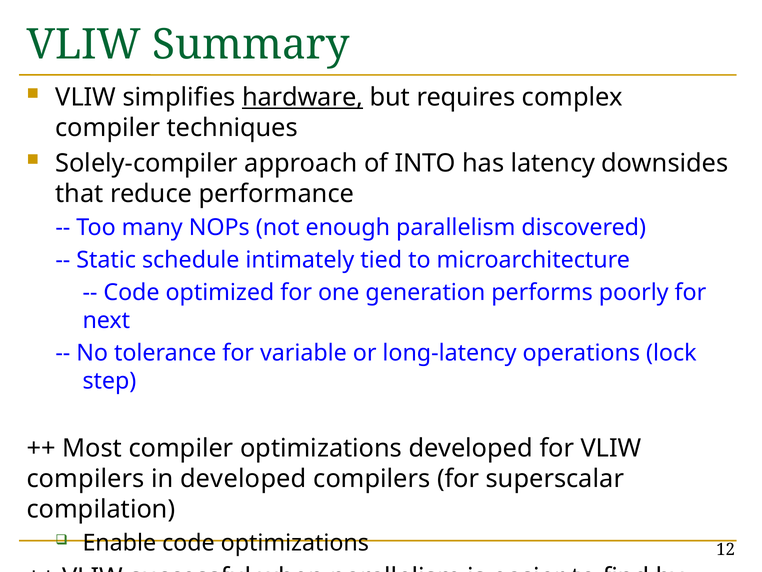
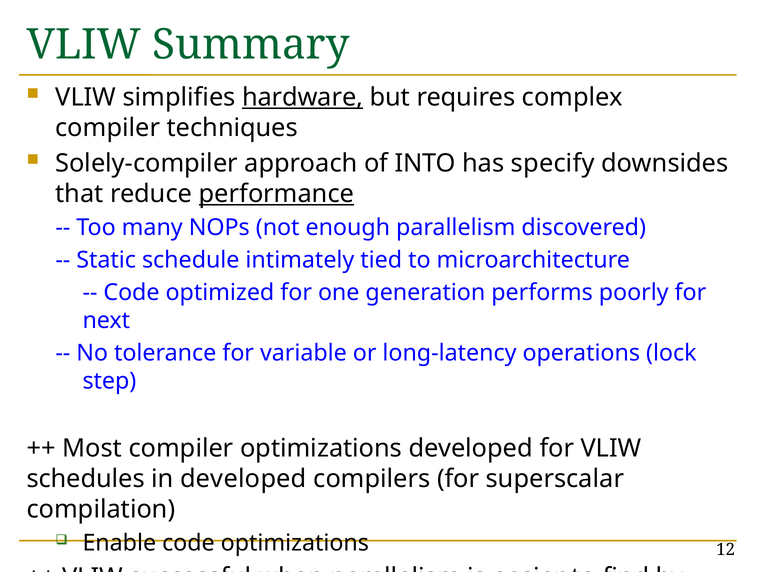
latency: latency -> specify (553, 163)
performance underline: none -> present (276, 194)
compilers: compilers -> schedules (86, 478)
